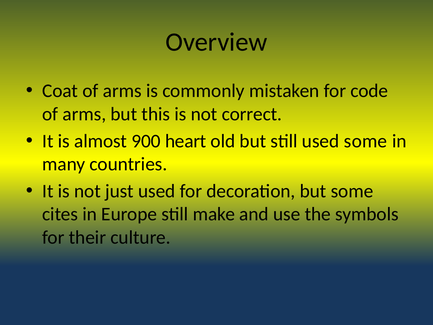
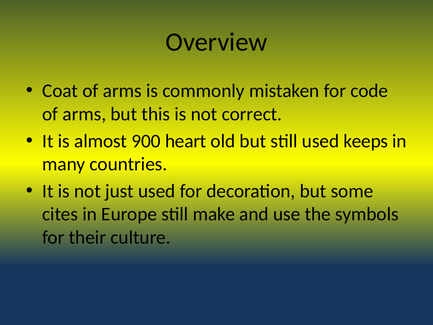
used some: some -> keeps (366, 141)
